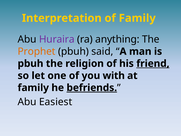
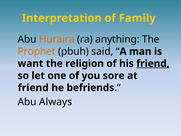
Huraira colour: purple -> orange (57, 39)
pbuh: pbuh -> want (30, 63)
with: with -> sore (114, 76)
family: family -> friend (33, 88)
befriends underline: present -> none (92, 88)
Easiest: Easiest -> Always (56, 102)
